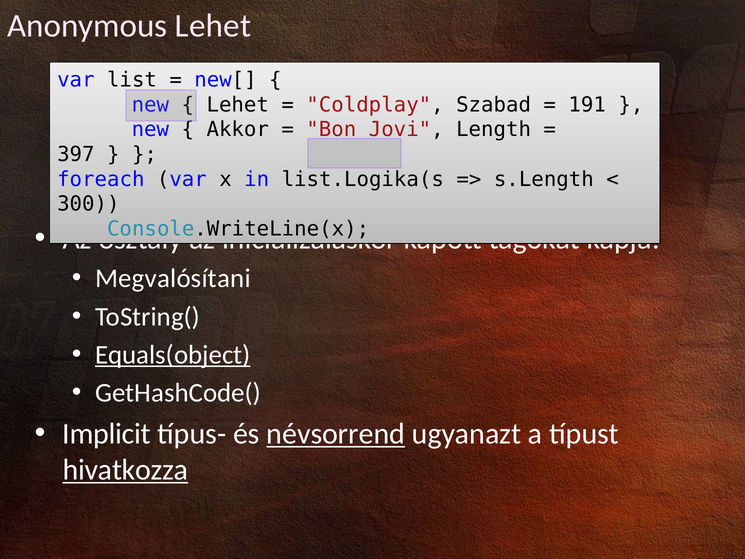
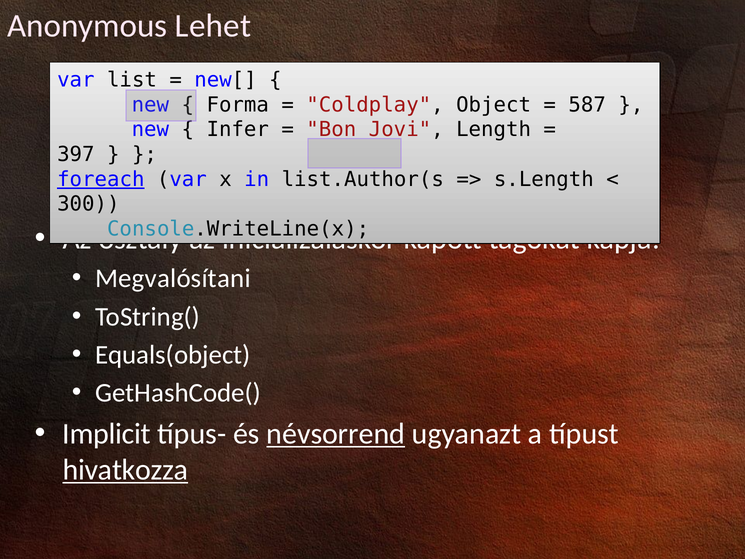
Lehet: Lehet -> Forma (238, 105)
Szabad: Szabad -> Object (494, 105)
191: 191 -> 587 (587, 105)
Akkor: Akkor -> Infer (238, 130)
foreach underline: none -> present (101, 179)
list.Logika(s: list.Logika(s -> list.Author(s (363, 179)
Equals(object underline: present -> none (173, 355)
